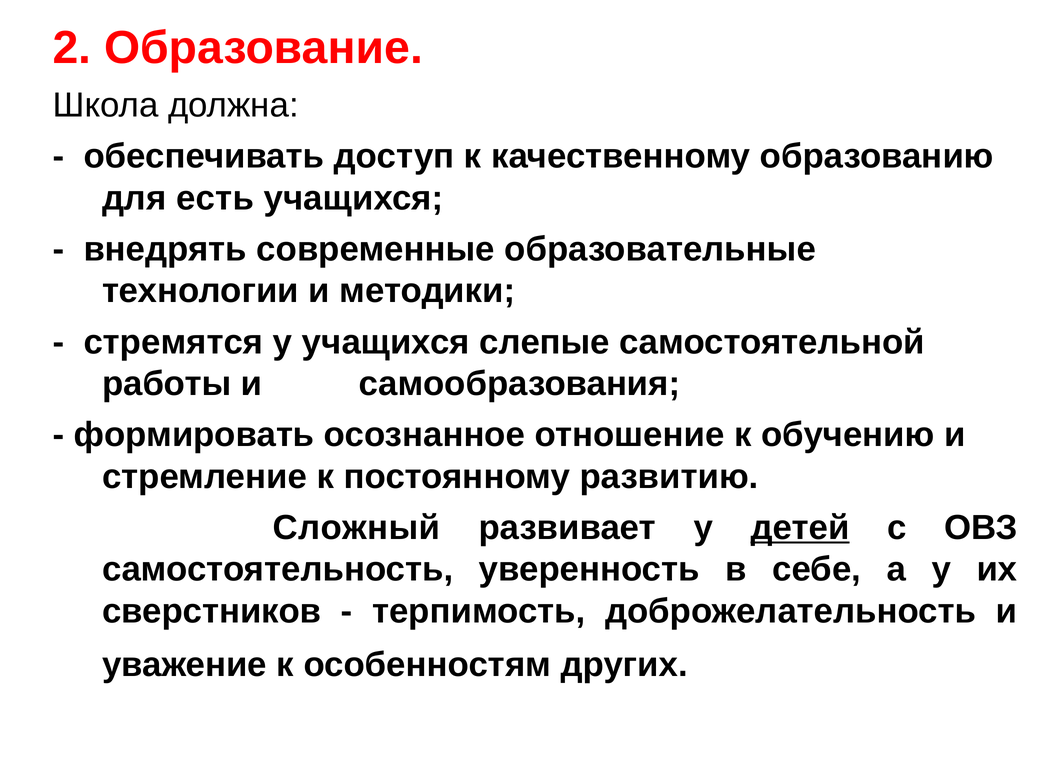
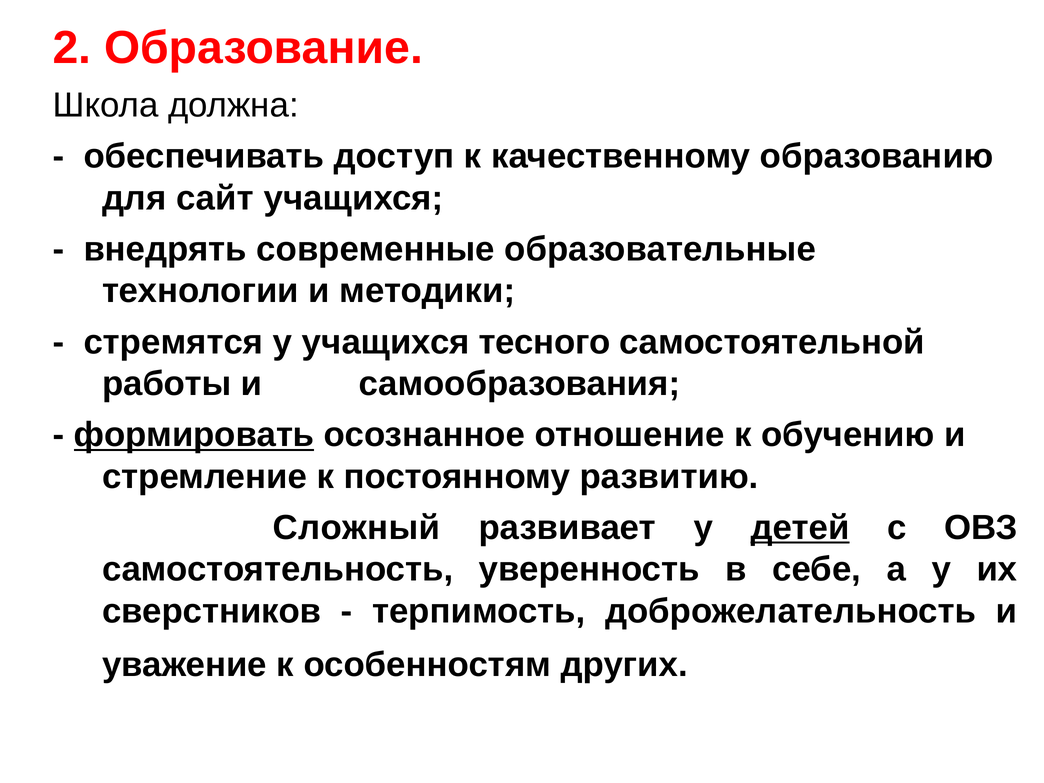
есть: есть -> сайт (215, 198)
слепые: слепые -> тесного (545, 342)
формировать underline: none -> present (194, 435)
